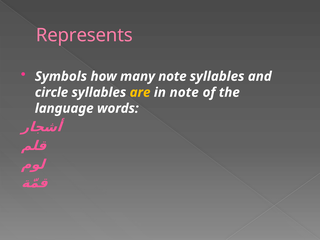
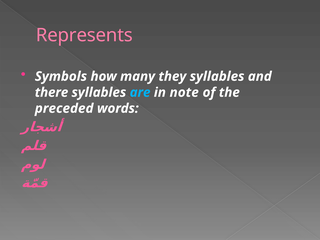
many note: note -> they (172, 76)
circle: circle -> there (52, 92)
are colour: yellow -> light blue (140, 92)
language: language -> preceded (64, 108)
